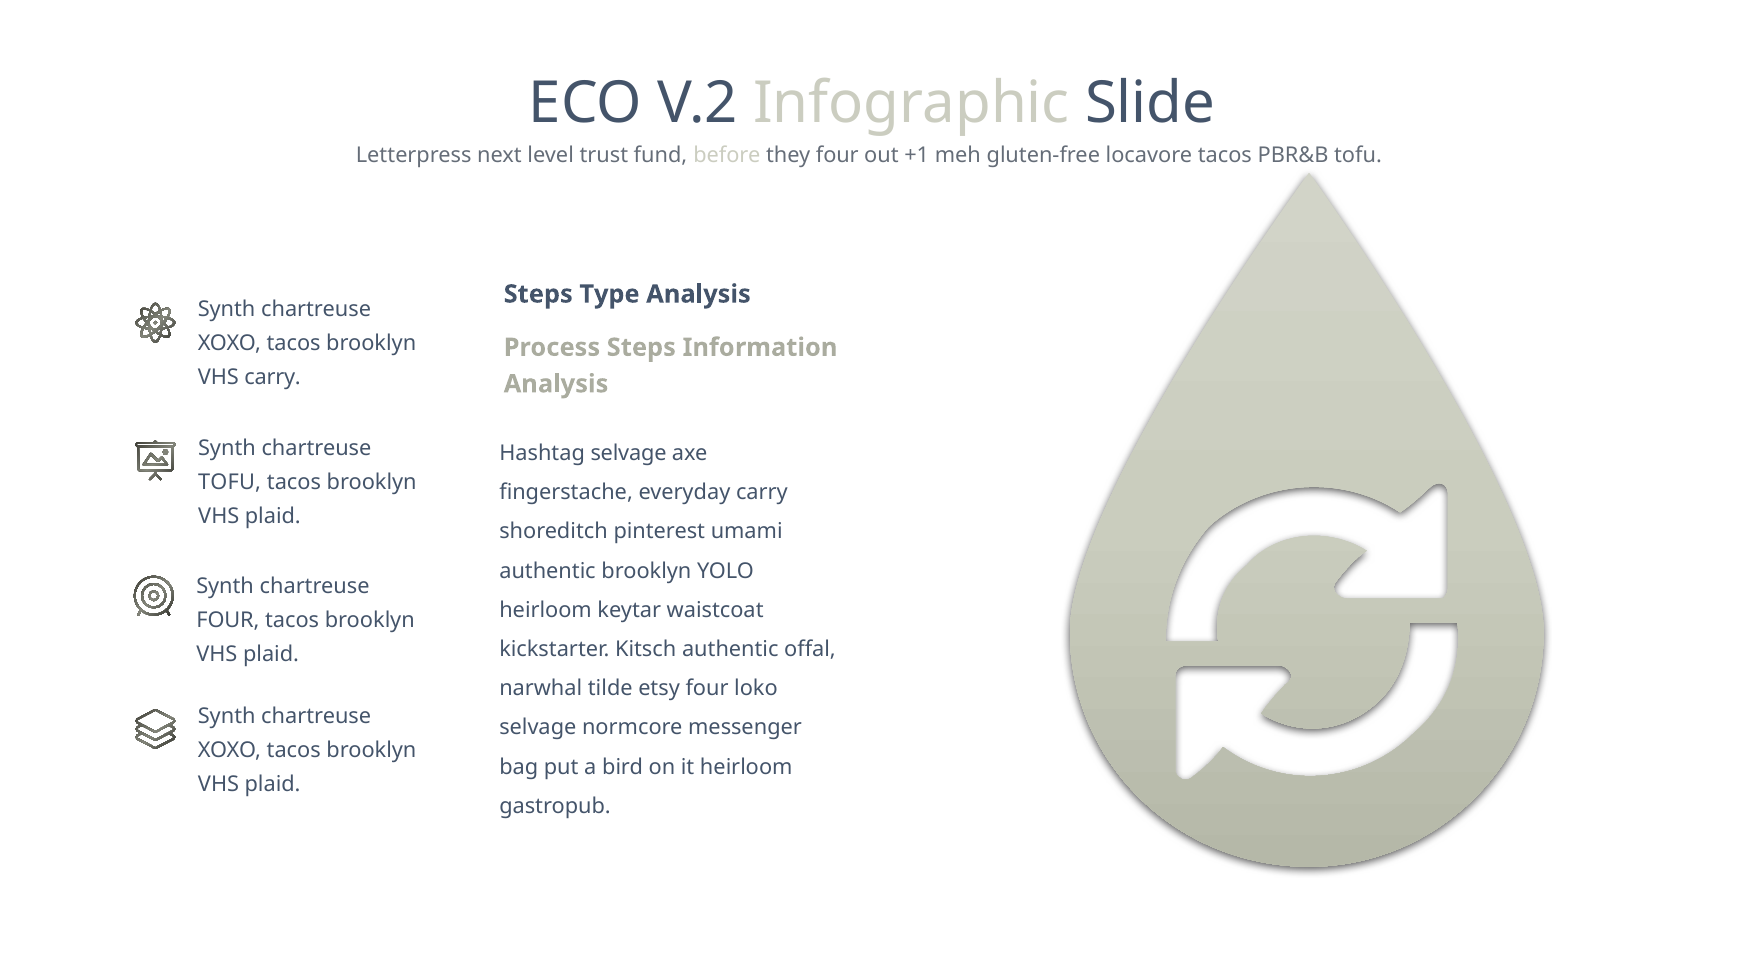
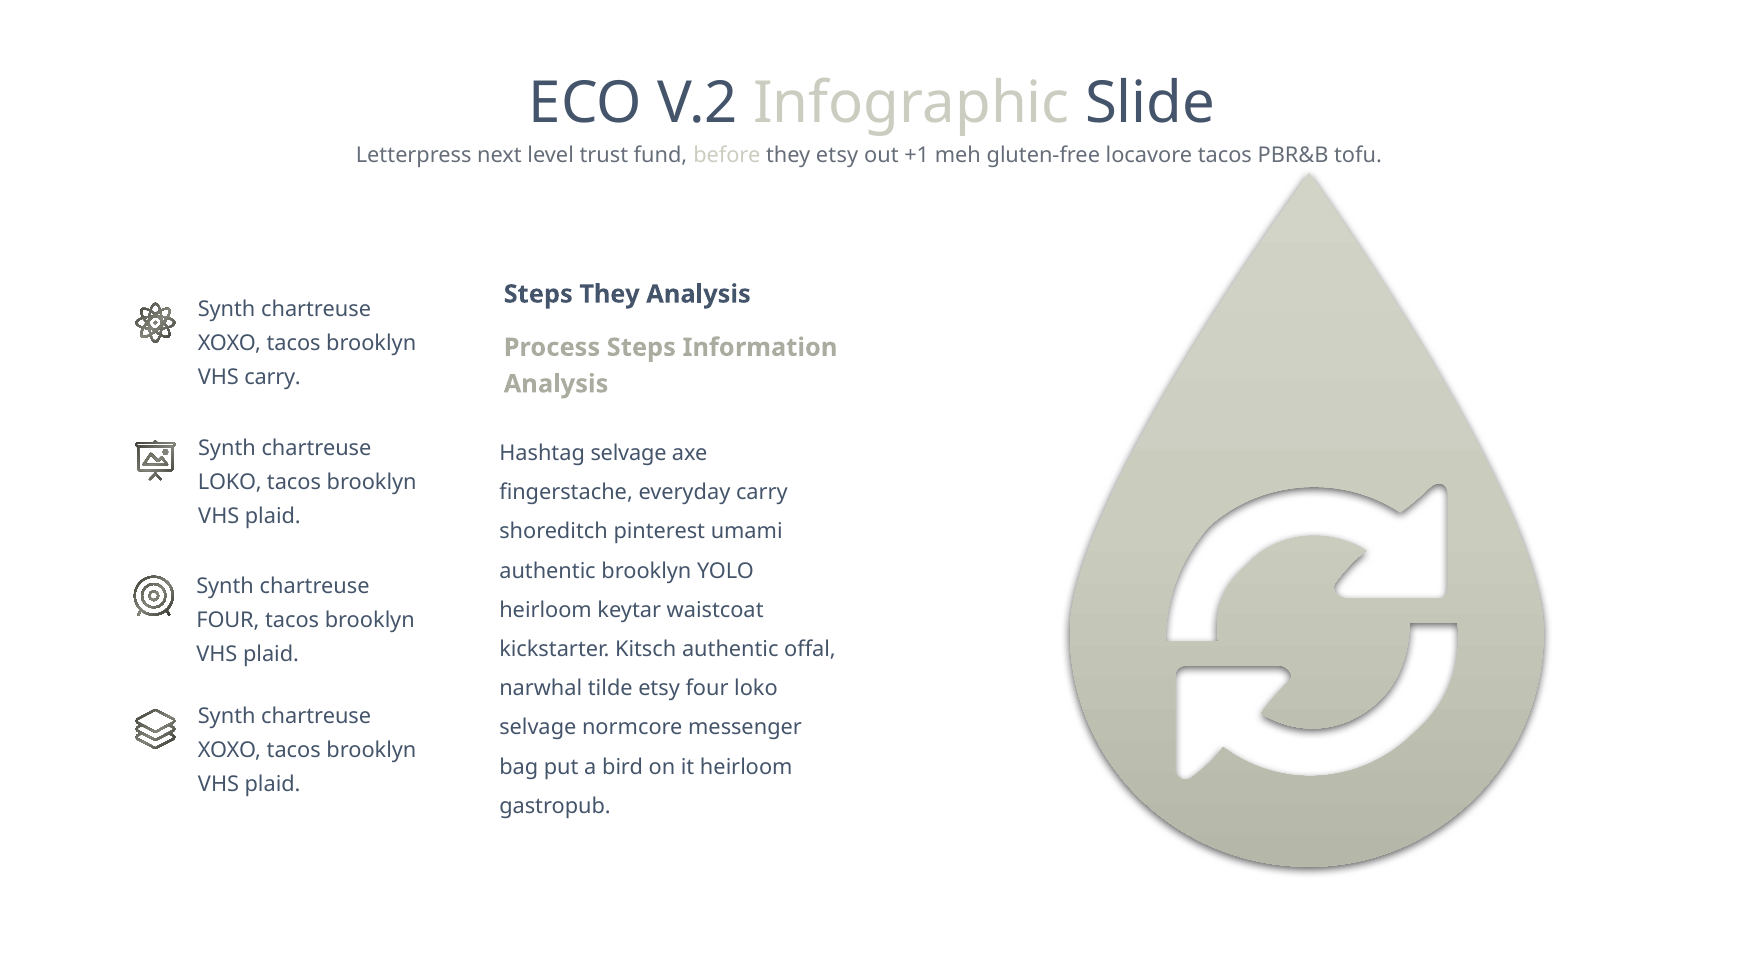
they four: four -> etsy (837, 155)
Steps Type: Type -> They (610, 294)
TOFU: TOFU -> LOKO (230, 482)
